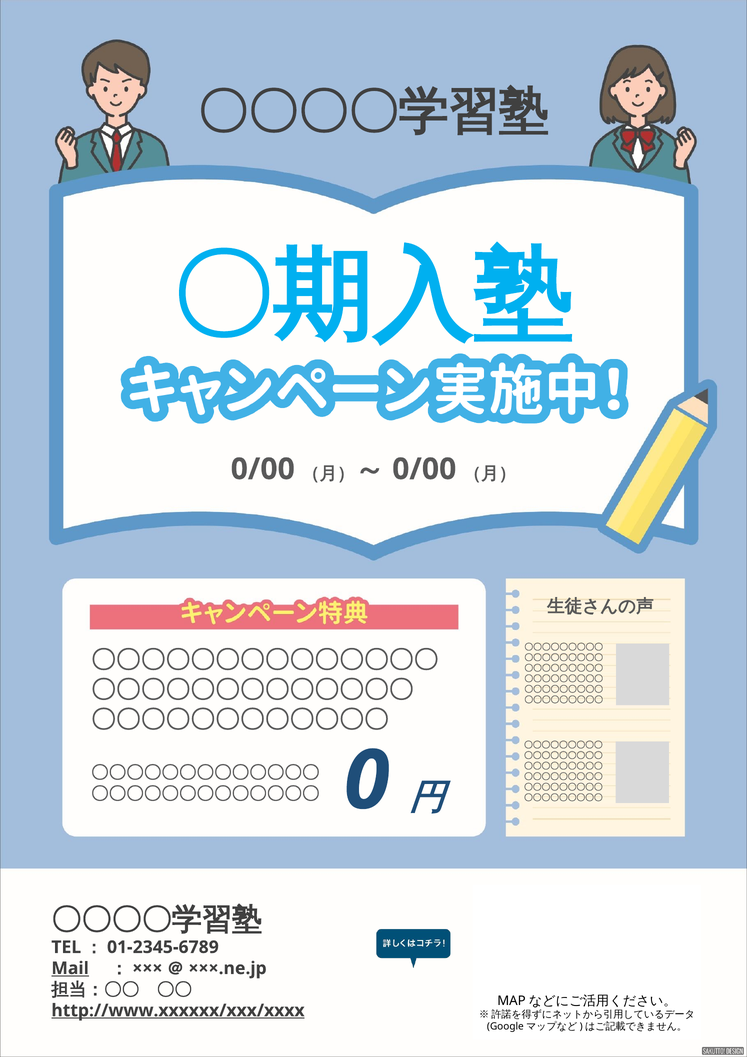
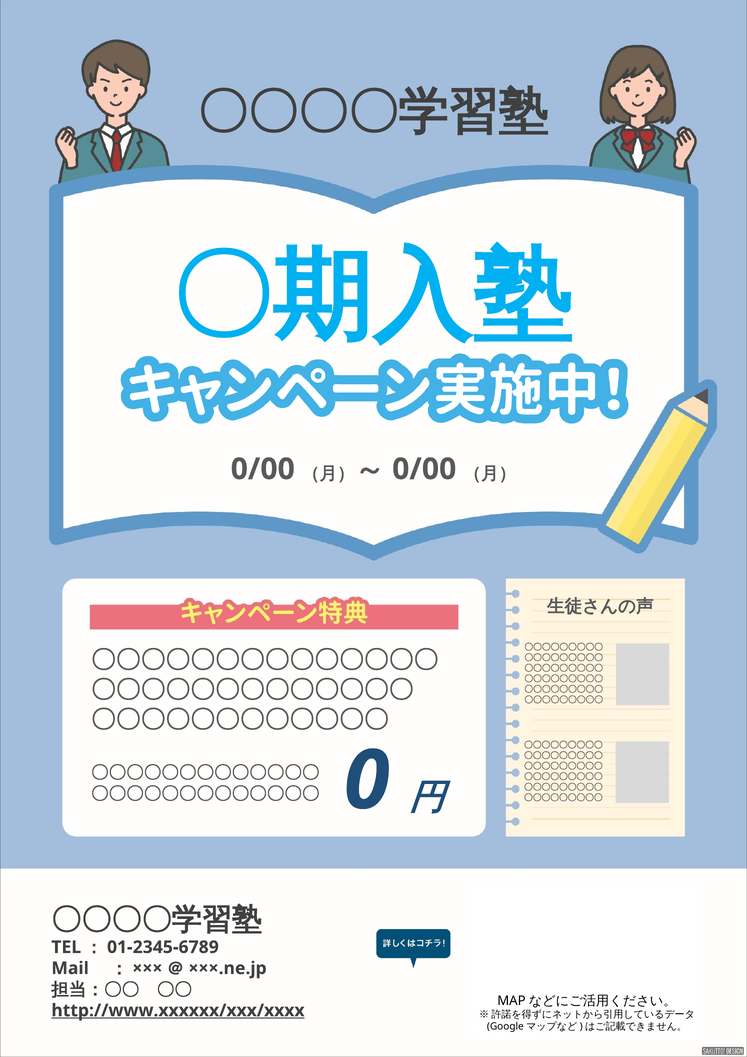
Mail underline: present -> none (70, 968)
